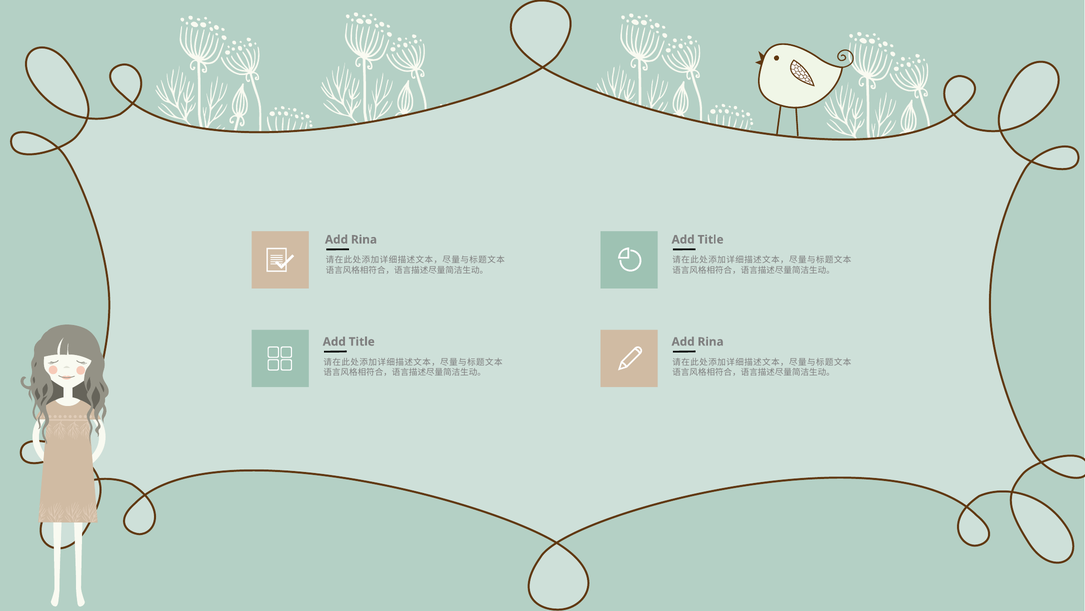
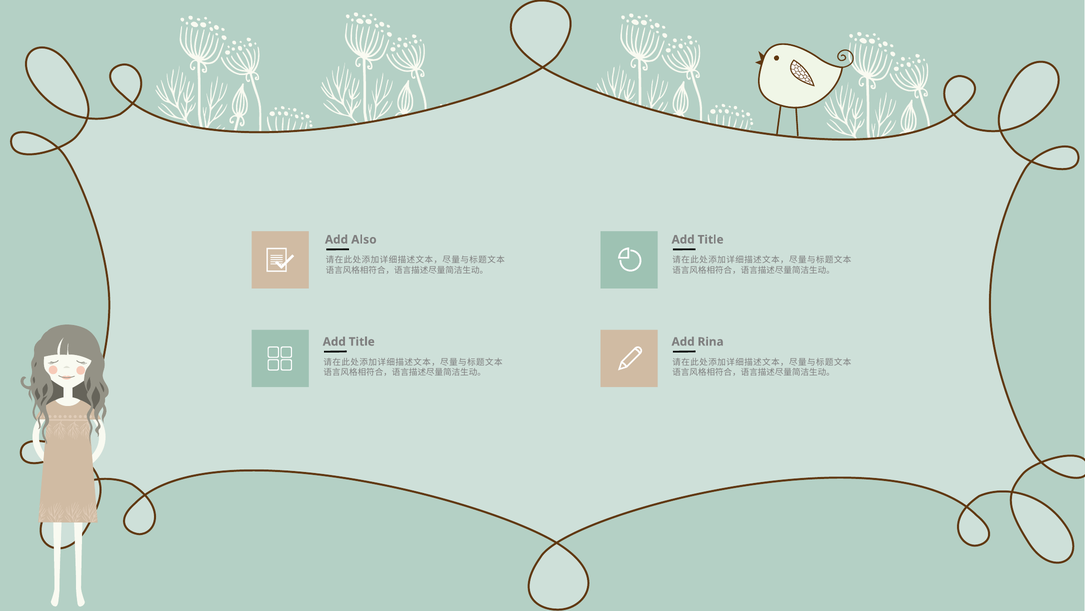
Rina: Rina -> Also (364, 239)
